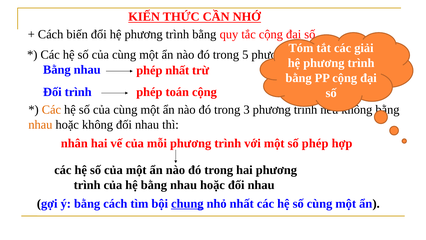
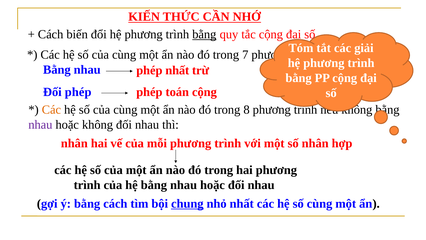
bằng underline: none -> present (204, 34)
5: 5 -> 7 (245, 55)
Đối trình: trình -> phép (78, 92)
3: 3 -> 8 (247, 110)
nhau colour: orange -> purple (40, 124)
số phép: phép -> nhân (315, 143)
